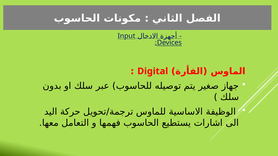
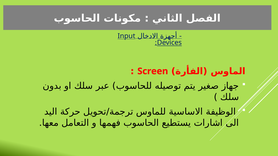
Digital: Digital -> Screen (153, 71)
